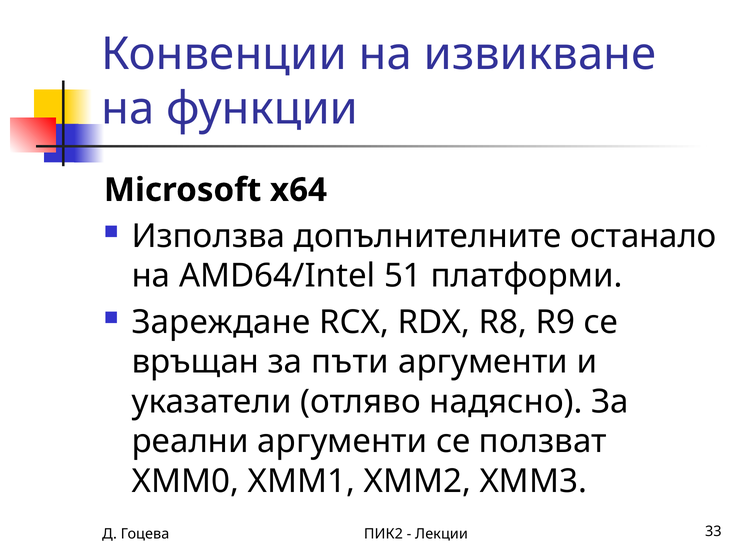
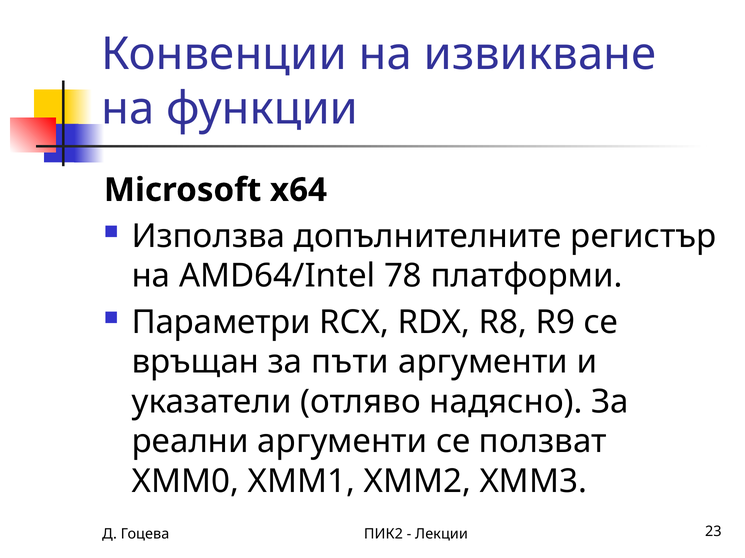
останало: останало -> регистър (643, 237)
51: 51 -> 78 (403, 276)
Зареждане: Зареждане -> Параметри (221, 323)
33: 33 -> 23 (713, 532)
